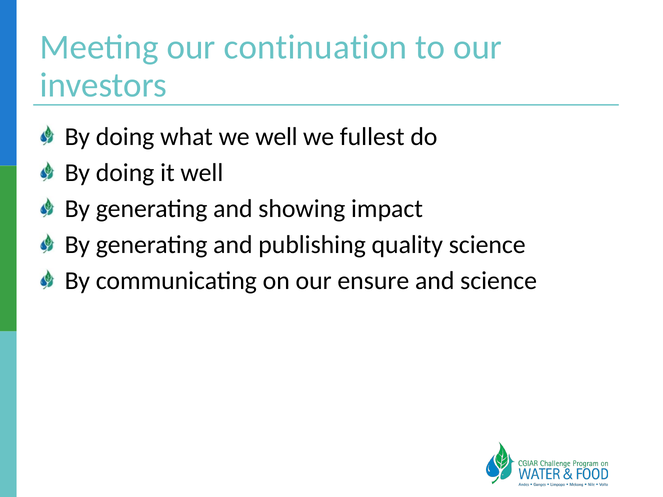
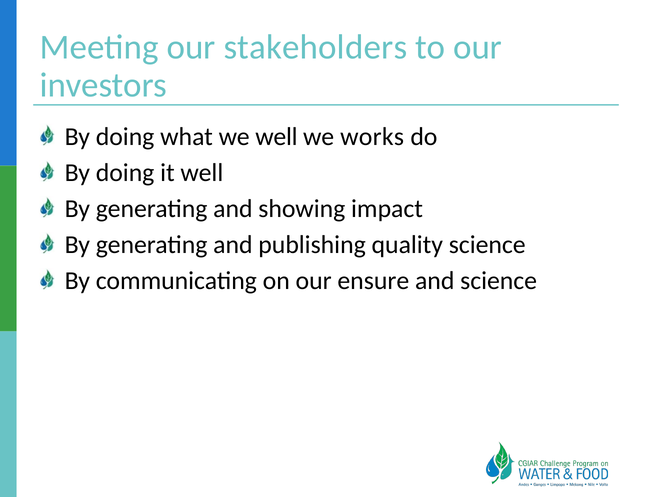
continuation: continuation -> stakeholders (315, 47)
fullest: fullest -> works (372, 137)
